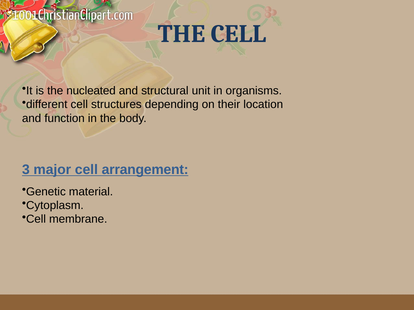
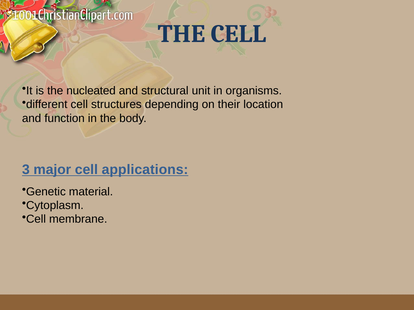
arrangement: arrangement -> applications (145, 170)
